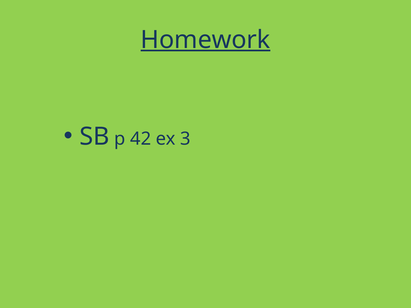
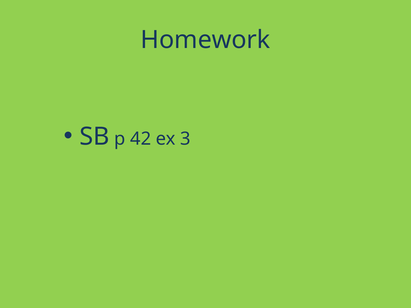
Homework underline: present -> none (205, 40)
